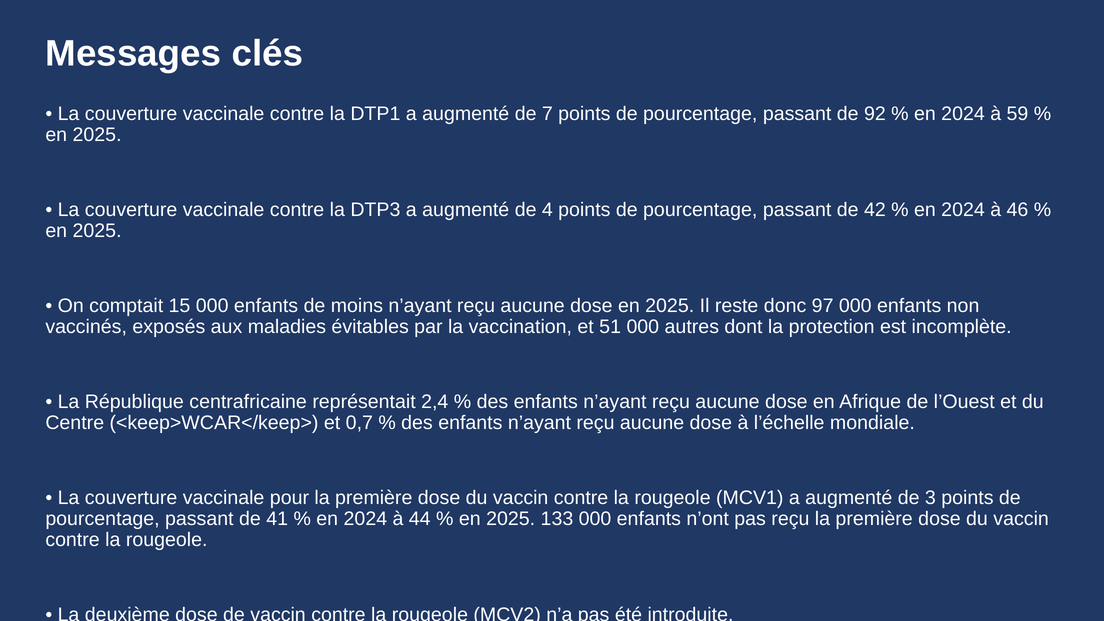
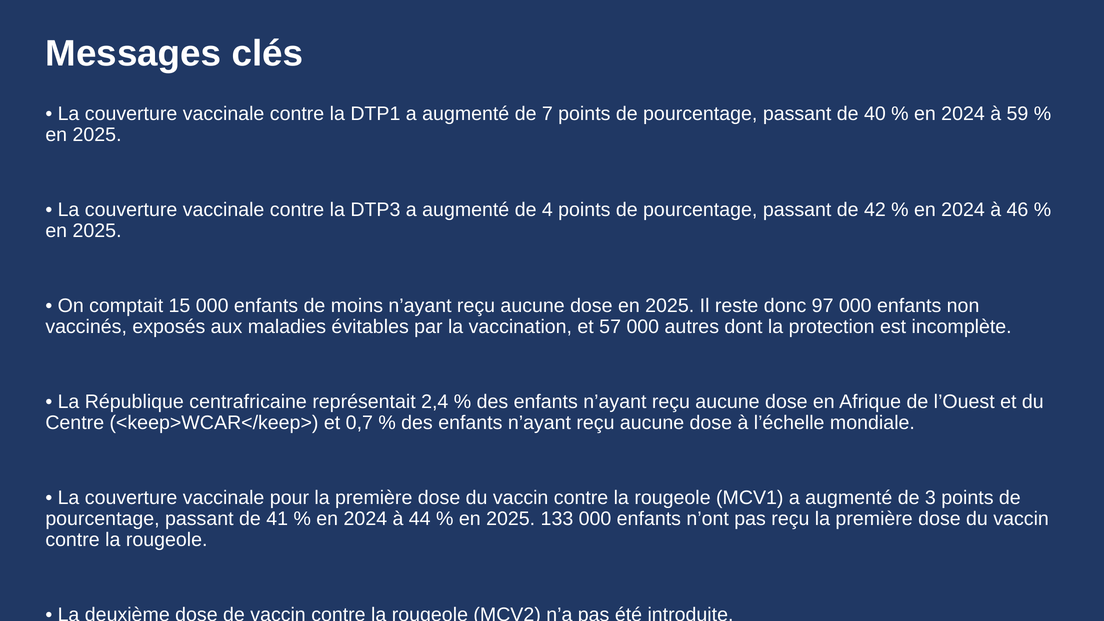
92: 92 -> 40 (875, 114)
51: 51 -> 57 (610, 327)
